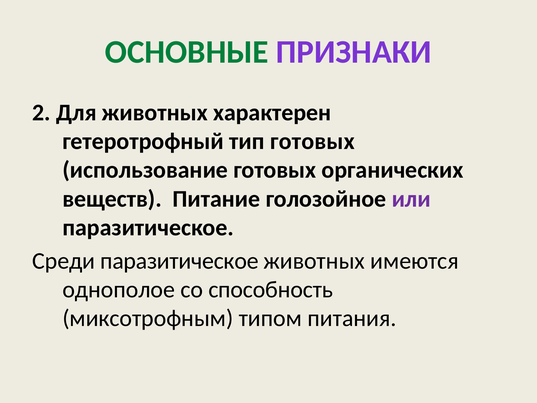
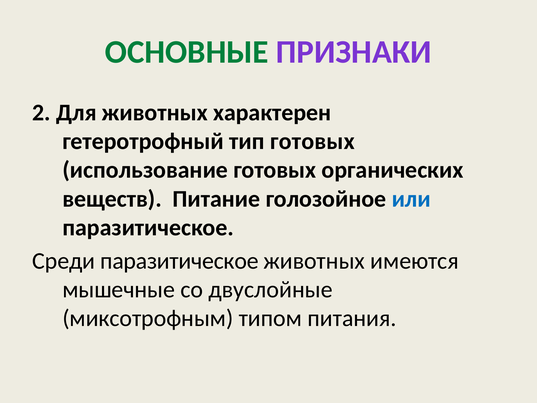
или colour: purple -> blue (411, 199)
однополое: однополое -> мышечные (119, 289)
способность: способность -> двуслойные (271, 289)
